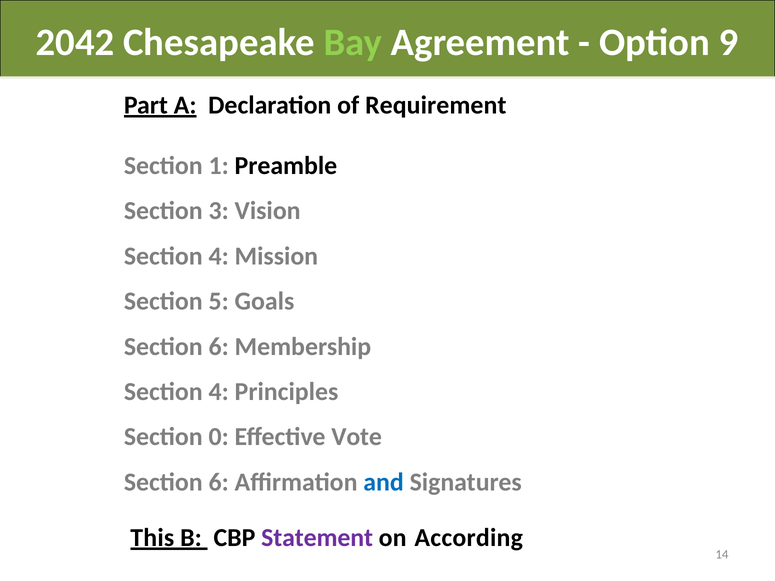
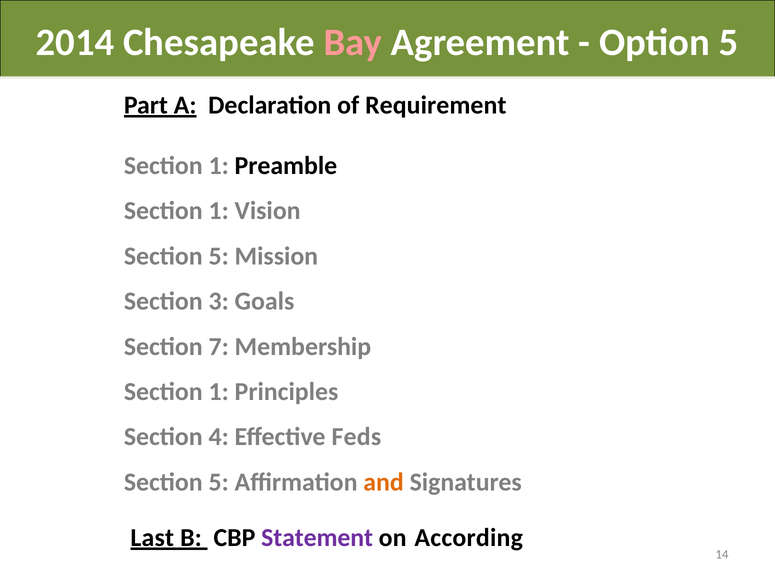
2042: 2042 -> 2014 (75, 43)
Bay colour: light green -> pink (353, 43)
Option 9: 9 -> 5 (729, 43)
3: 3 -> 1 (219, 211)
4: 4 -> 5 (219, 256)
5: 5 -> 3 (219, 301)
6: 6 -> 7 (219, 347)
4: 4 -> 1 (219, 392)
0: 0 -> 4 (219, 437)
Vote: Vote -> Feds (356, 437)
6: 6 -> 5 (219, 482)
and colour: blue -> orange (384, 482)
This: This -> Last (152, 538)
